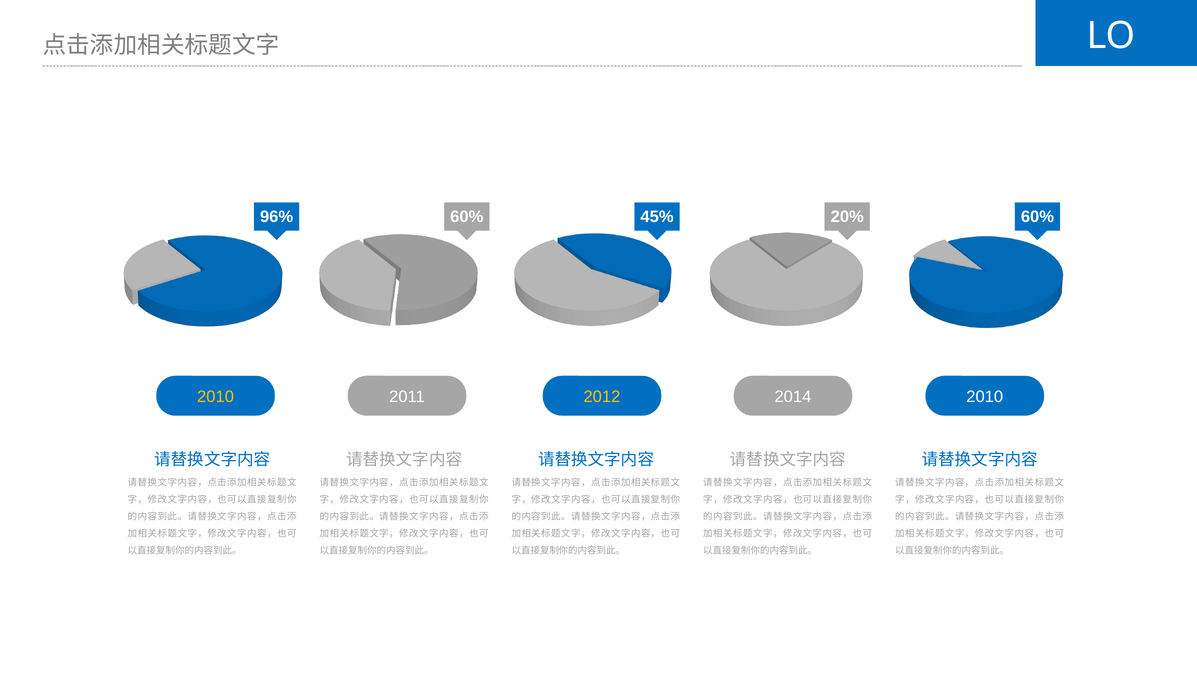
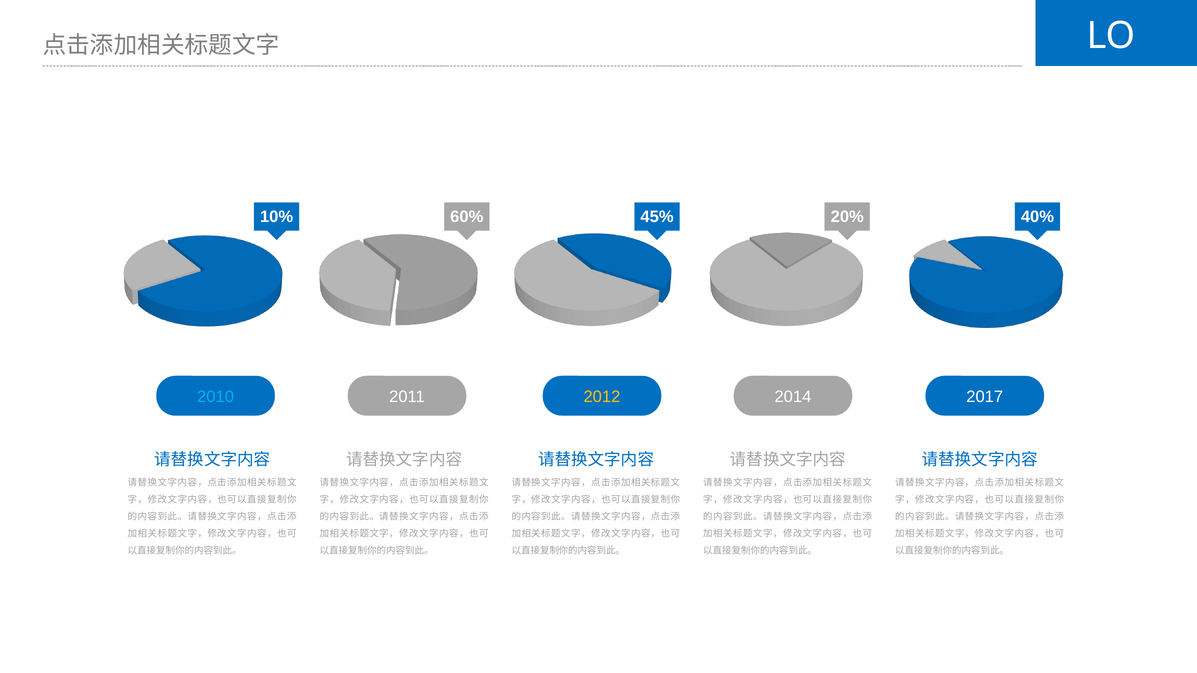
96%: 96% -> 10% (277, 217)
45% 60%: 60% -> 40% (1037, 217)
2010 colour: yellow -> light blue (216, 397)
2014 2010: 2010 -> 2017 (985, 397)
